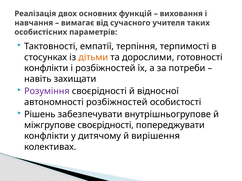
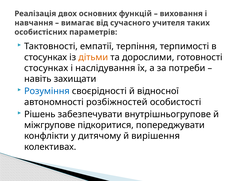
конфлікти: конфлікти -> стосунках (46, 68)
і розбіжностей: розбіжностей -> наслідування (105, 68)
Розуміння colour: purple -> blue (47, 91)
міжгрупове своєрідності: своєрідності -> підкоритися (106, 125)
